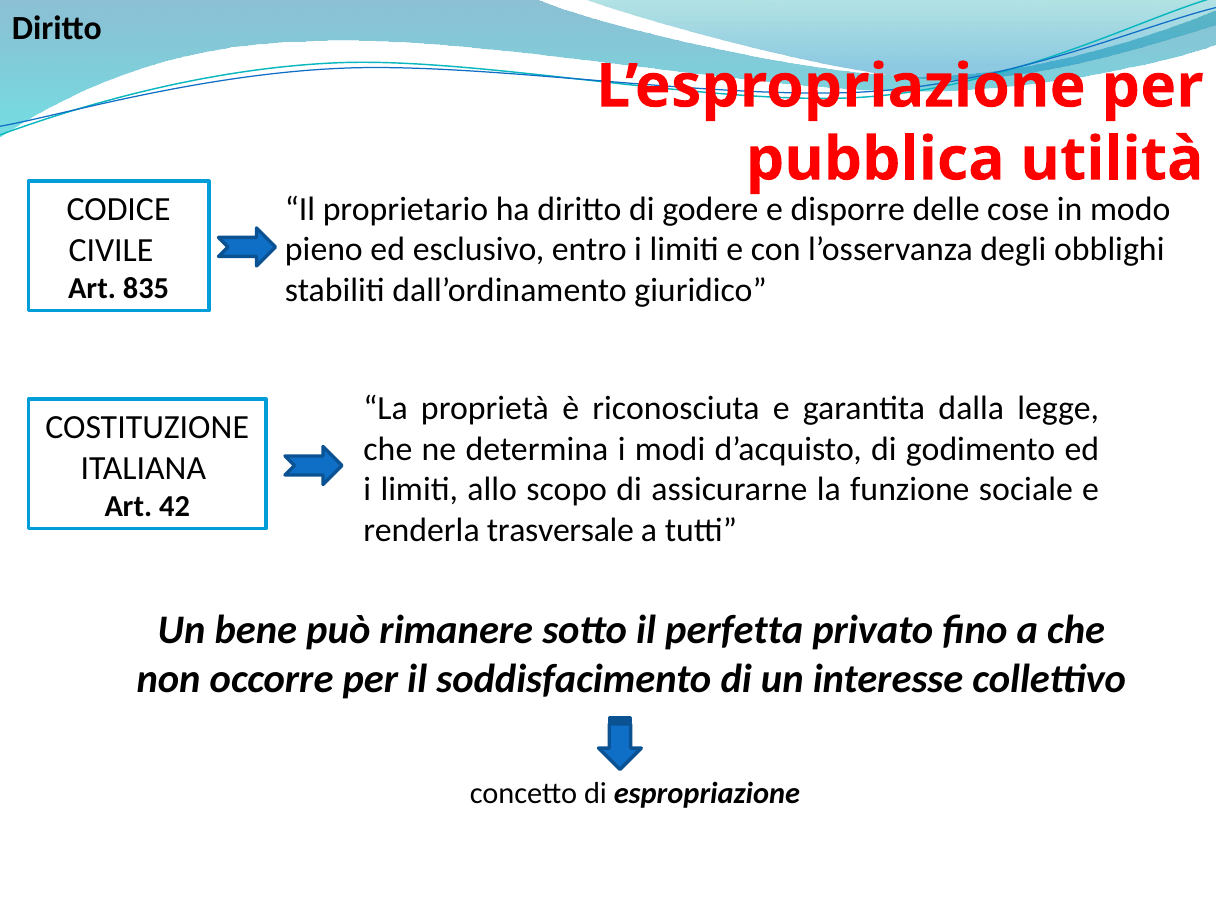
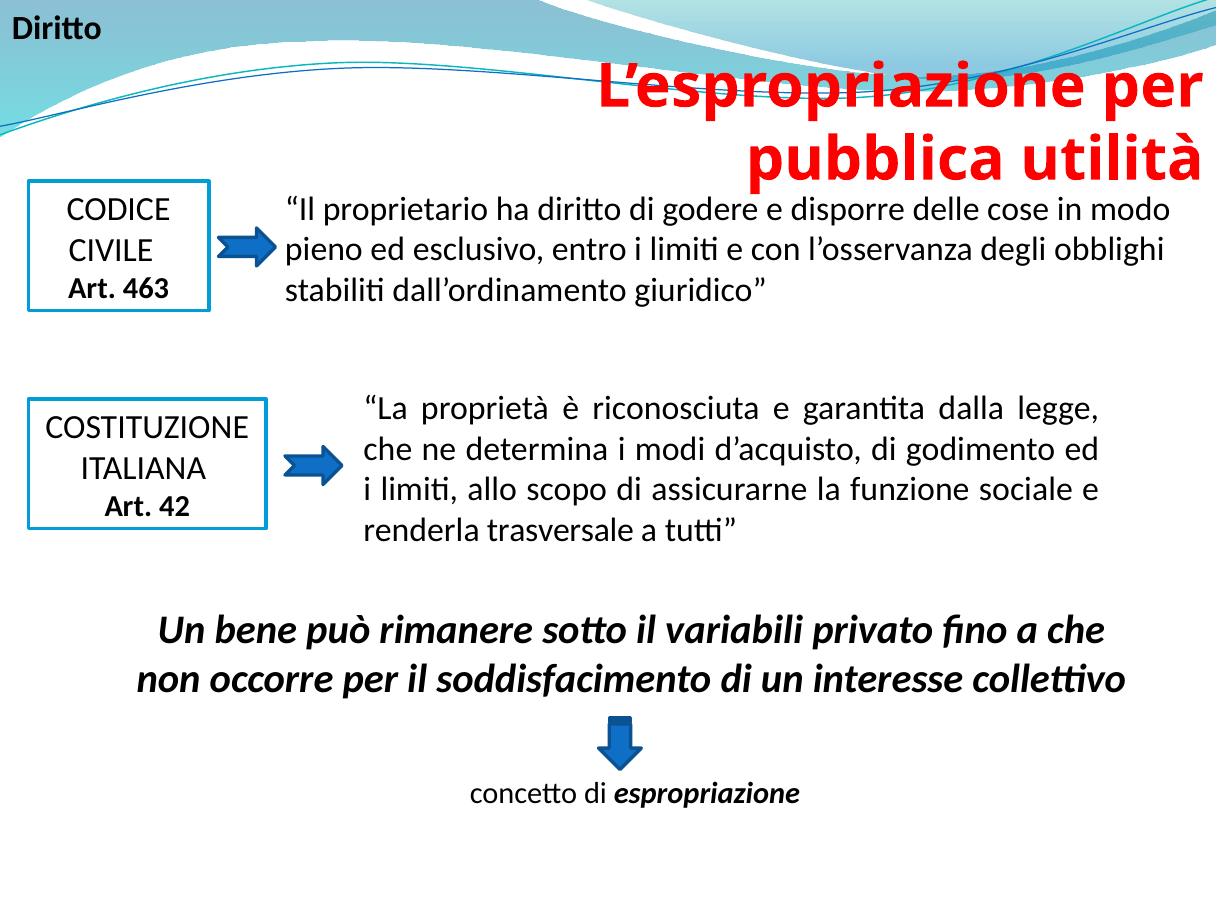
835: 835 -> 463 (146, 289)
perfetta: perfetta -> variabili (734, 630)
